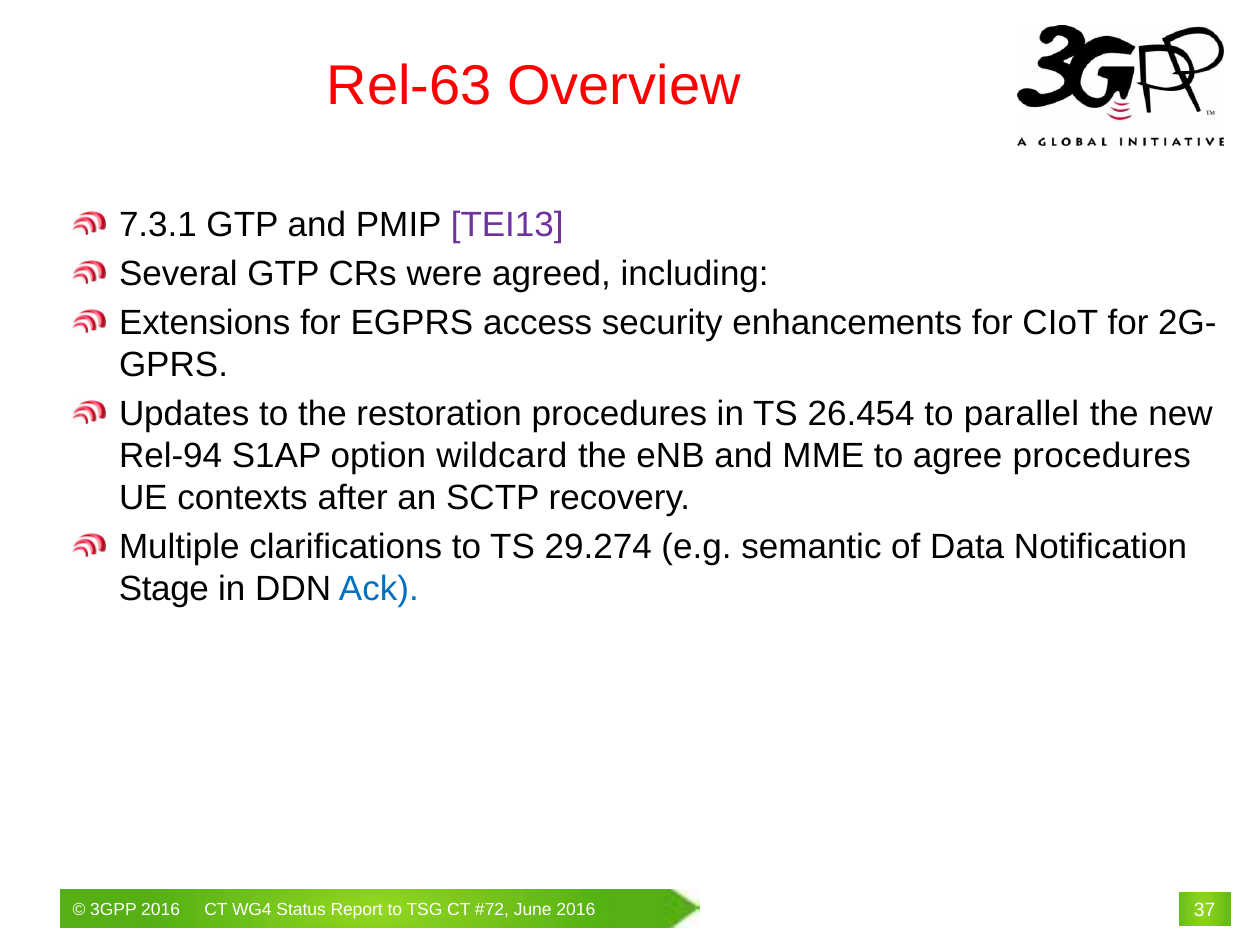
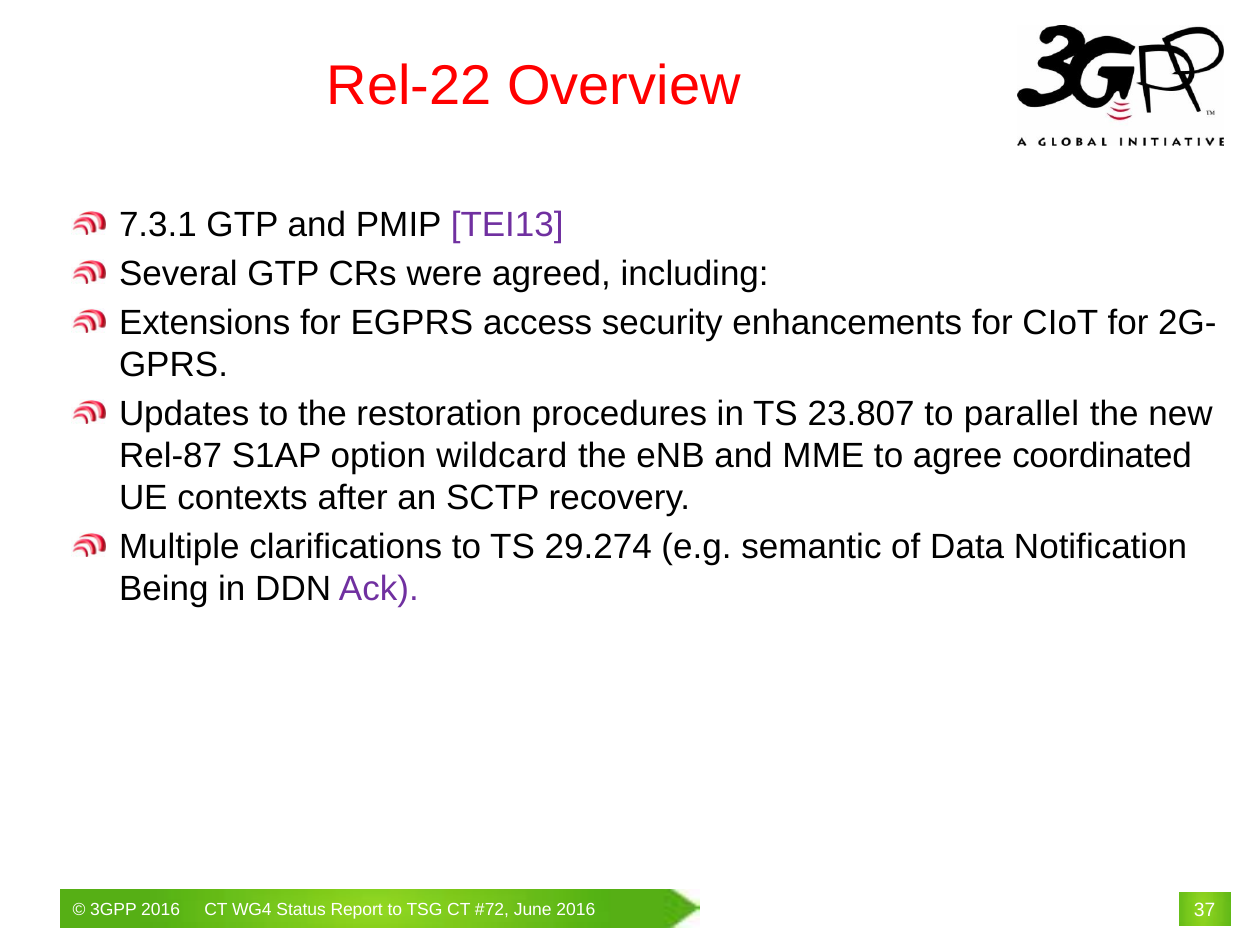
Rel-63: Rel-63 -> Rel-22 (409, 86)
26.454: 26.454 -> 23.807 (861, 414)
Rel-94: Rel-94 -> Rel-87 (171, 456)
agree procedures: procedures -> coordinated (1102, 456)
Stage: Stage -> Being (164, 589)
Ack colour: blue -> purple (379, 589)
